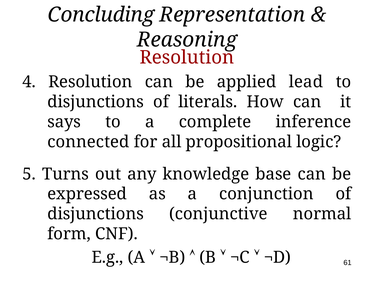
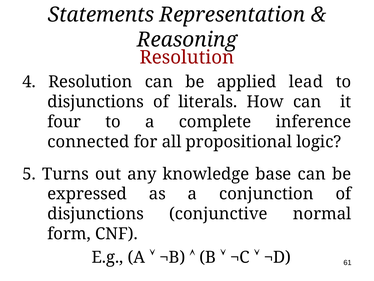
Concluding: Concluding -> Statements (101, 15)
says: says -> four (64, 122)
